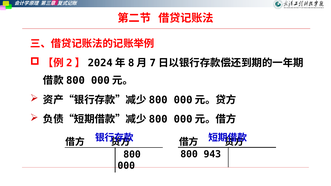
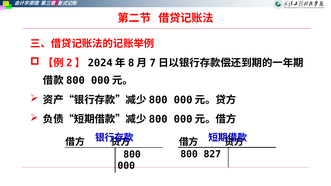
943: 943 -> 827 (212, 154)
